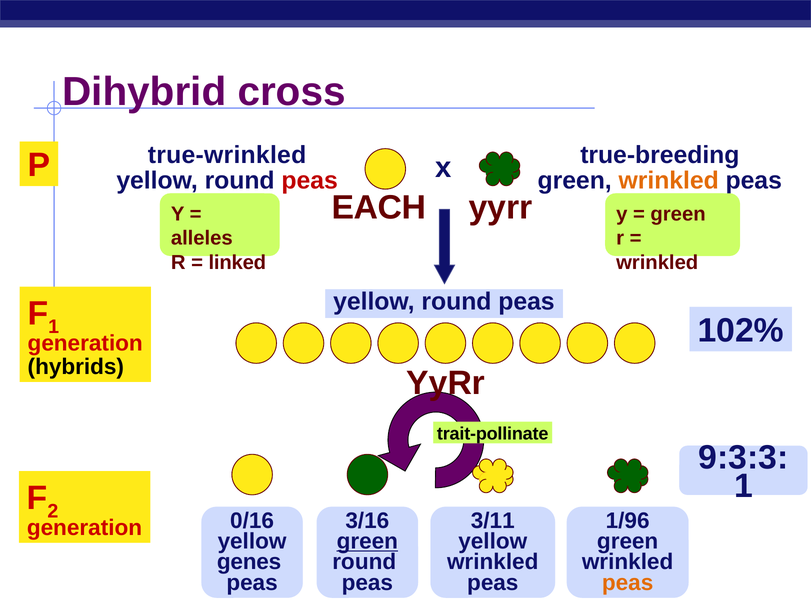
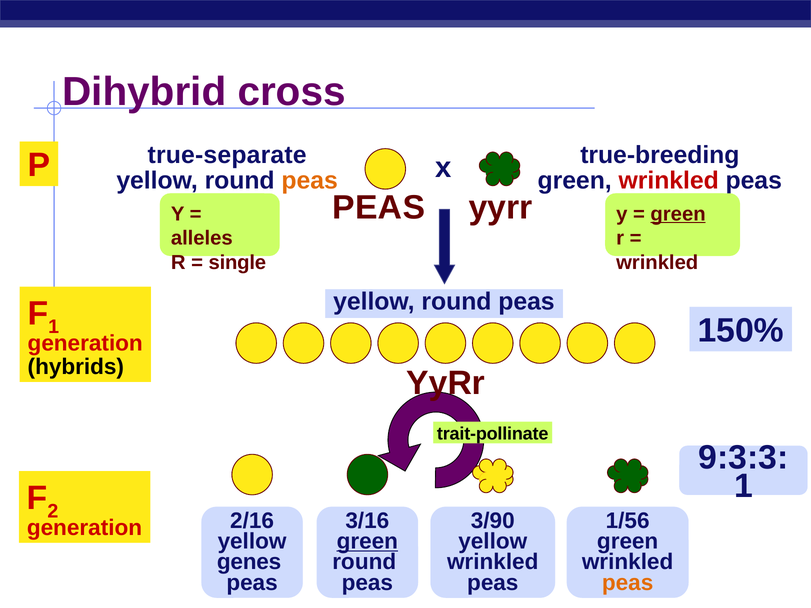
true-wrinkled: true-wrinkled -> true-separate (227, 155)
peas colour: red -> orange (310, 181)
wrinkled colour: orange -> red (669, 181)
EACH: EACH -> PEAS (379, 208)
green underline: none -> present (678, 214)
linked: linked -> single (237, 263)
102%: 102% -> 150% (741, 331)
0/16: 0/16 -> 2/16 (252, 521)
3/11: 3/11 -> 3/90 (493, 521)
1/96: 1/96 -> 1/56 (628, 521)
